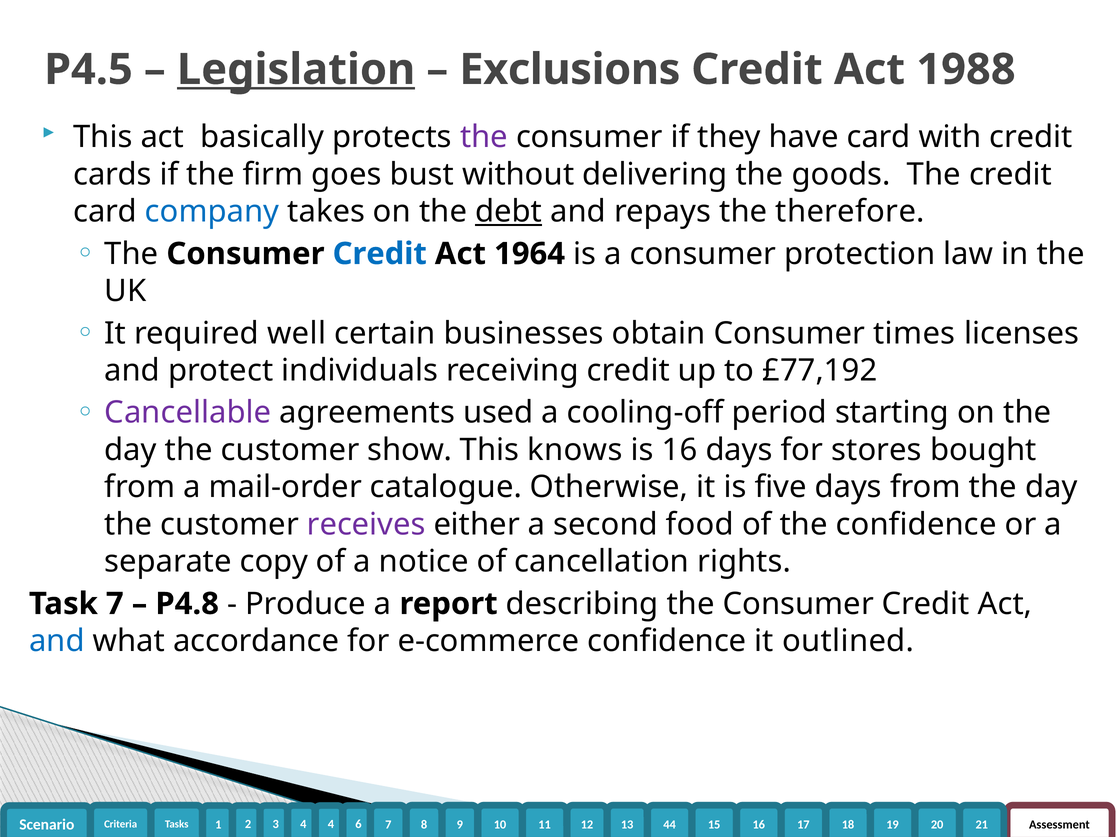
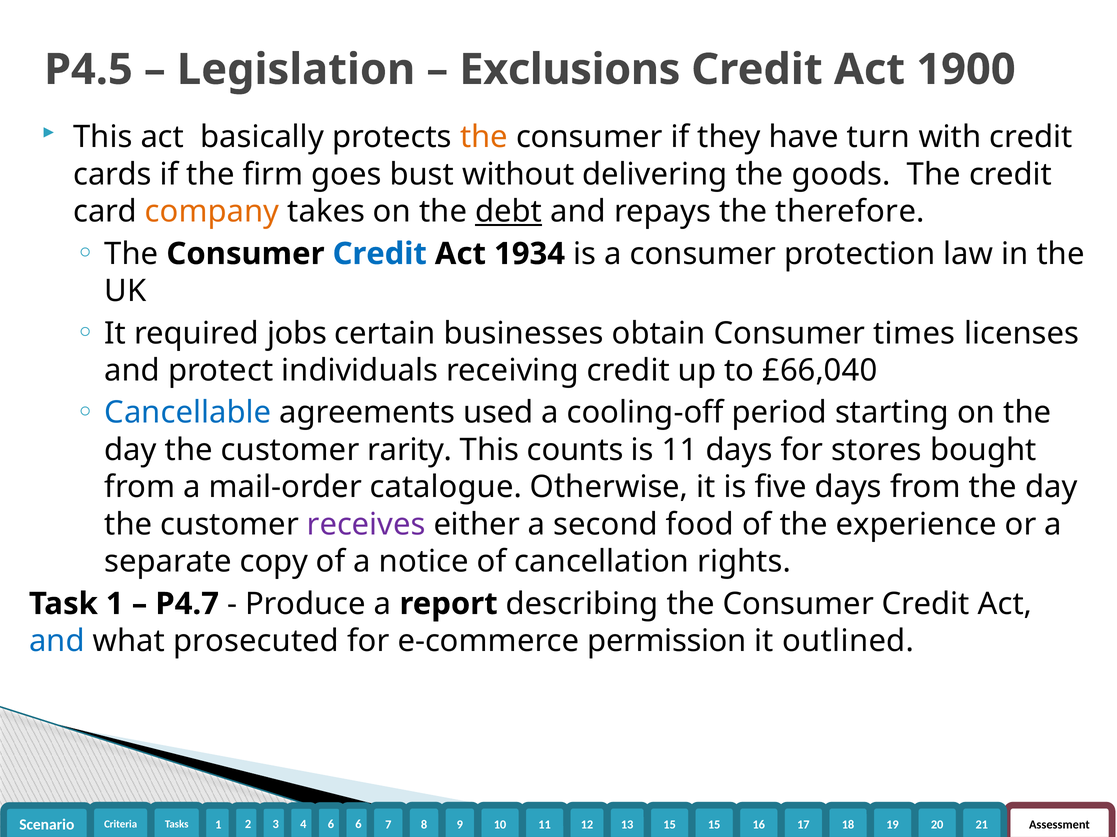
Legislation underline: present -> none (296, 70)
1988: 1988 -> 1900 (966, 70)
the colour: purple -> orange (484, 137)
have card: card -> turn (878, 137)
company colour: blue -> orange (212, 212)
1964: 1964 -> 1934 (530, 254)
well: well -> jobs (297, 334)
£77,192: £77,192 -> £66,040 (820, 371)
Cancellable colour: purple -> blue (188, 413)
show: show -> rarity (410, 450)
knows: knows -> counts (575, 450)
is 16: 16 -> 11 (680, 450)
the confidence: confidence -> experience (916, 525)
Task 7: 7 -> 1 (115, 604)
P4.8: P4.8 -> P4.7 (187, 604)
accordance: accordance -> prosecuted (256, 642)
e-commerce confidence: confidence -> permission (667, 642)
4: 4 -> 6 (331, 825)
44: 44 -> 15 (670, 825)
